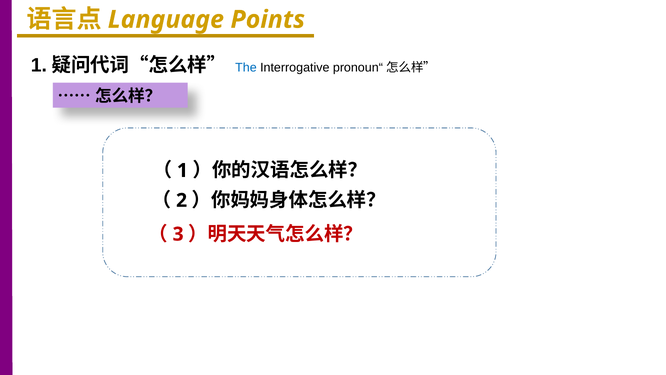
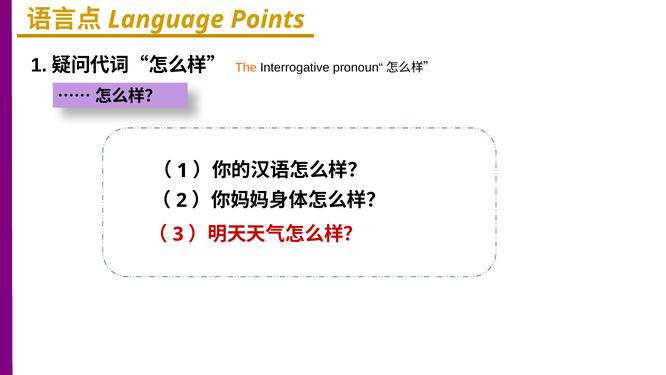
The colour: blue -> orange (246, 68)
